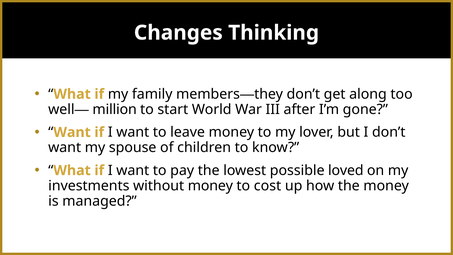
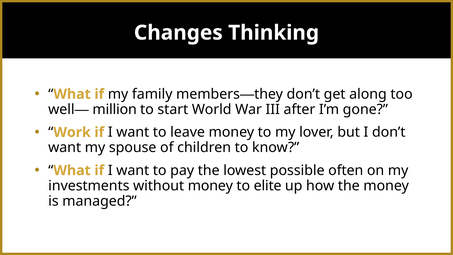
Want: Want -> Work (72, 132)
loved: loved -> often (346, 170)
cost: cost -> elite (268, 186)
